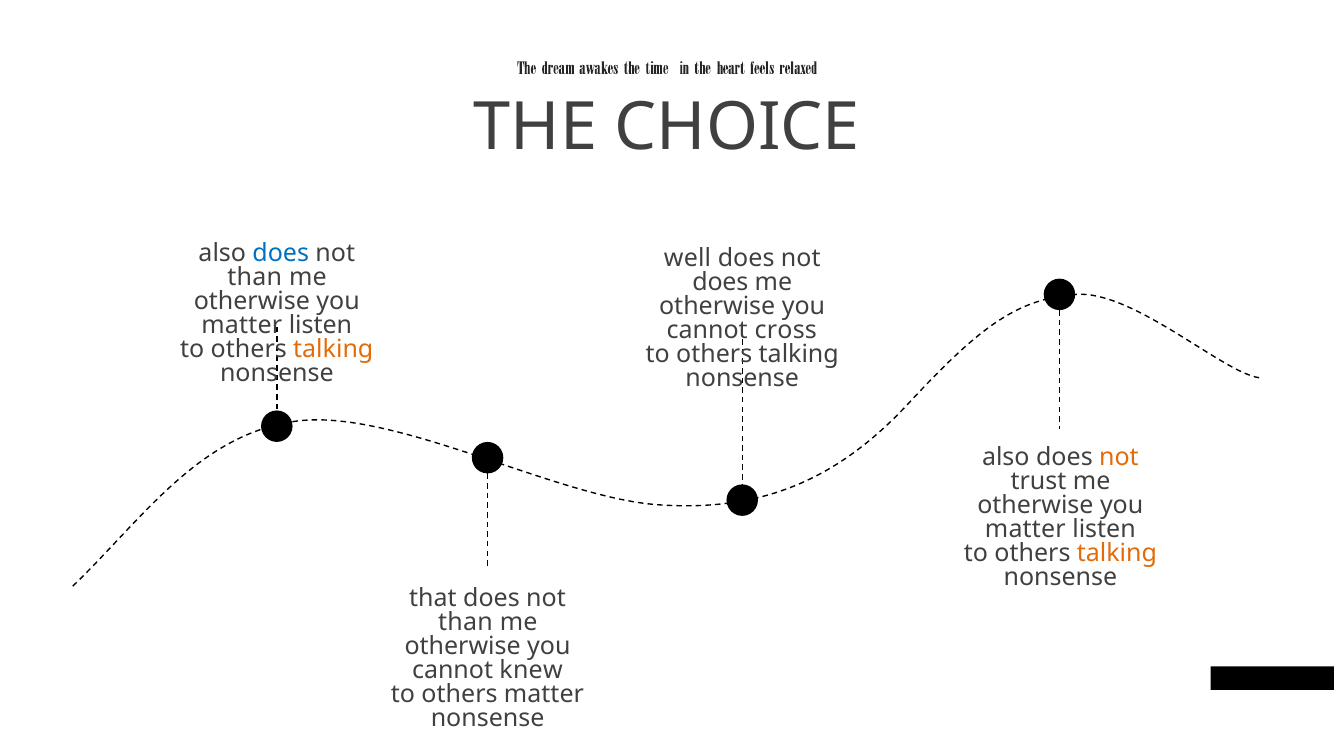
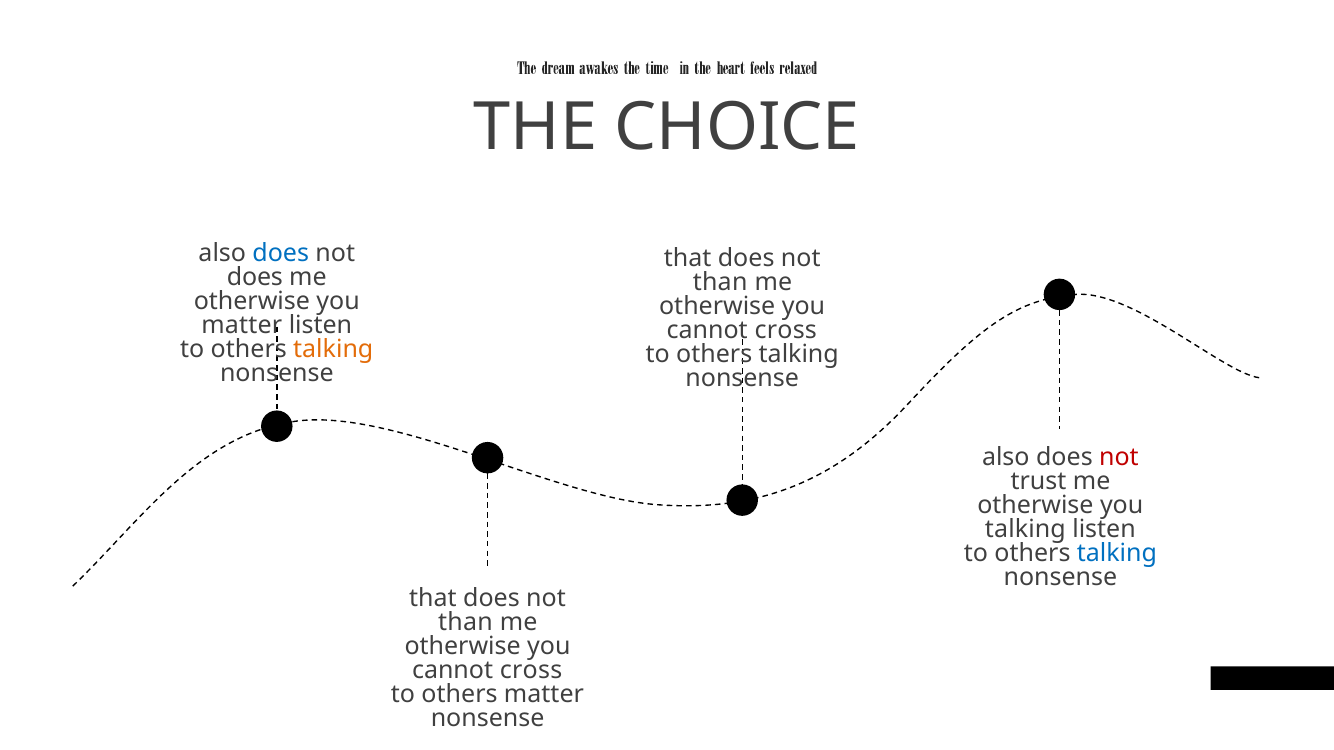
well: well -> that (688, 258)
than: than -> does (255, 277)
does: does -> than (720, 282)
not colour: orange -> red (1119, 458)
matter: matter -> talking (1025, 530)
talking colour: orange -> blue (1117, 554)
knew: knew -> cross (531, 670)
